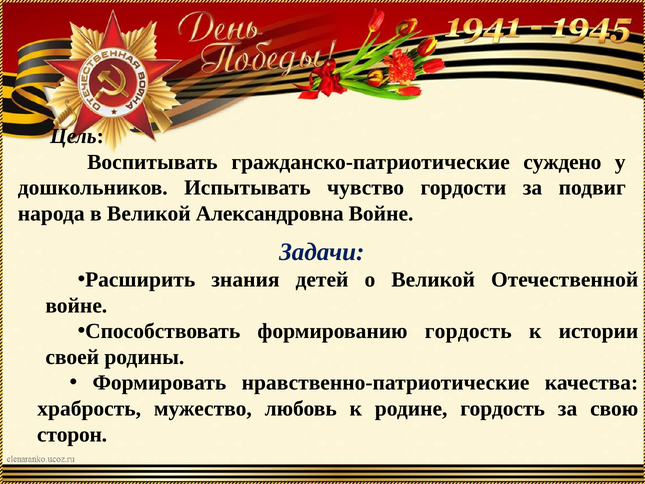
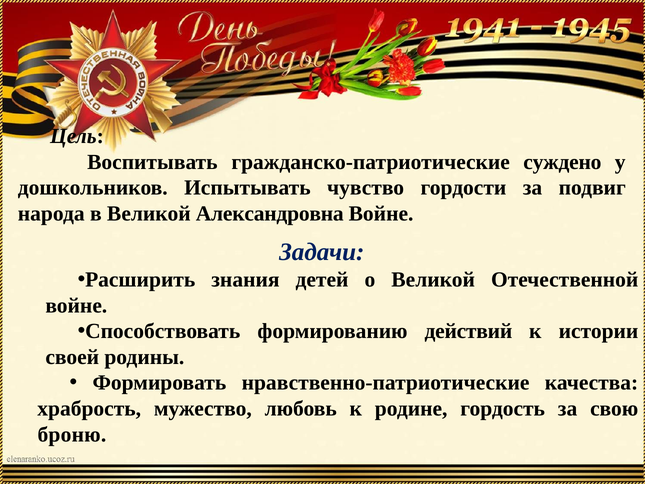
формированию гордость: гордость -> действий (468, 331)
сторон: сторон -> броню (72, 434)
